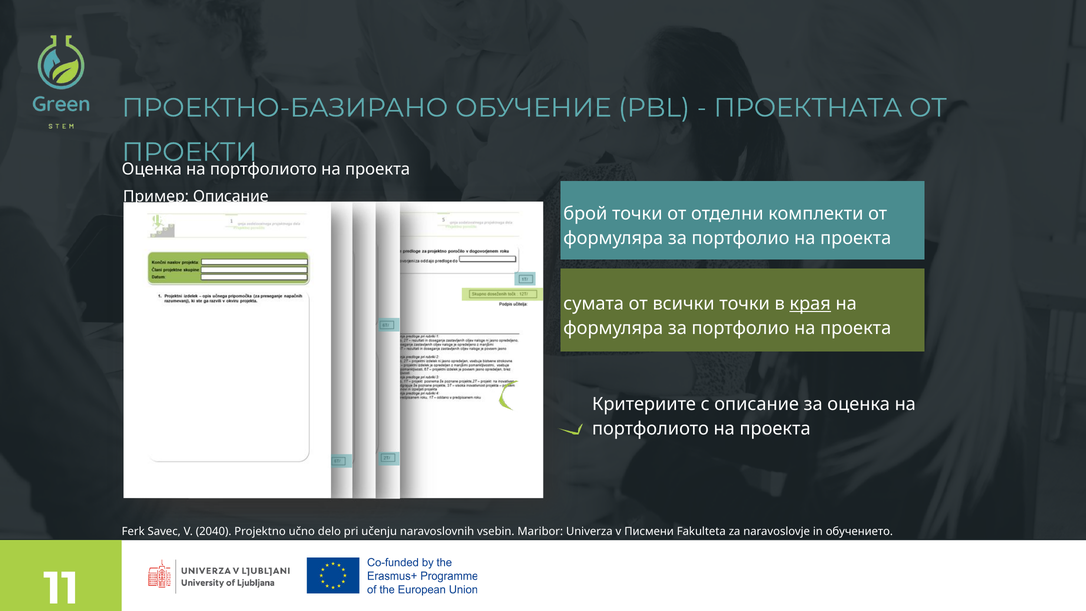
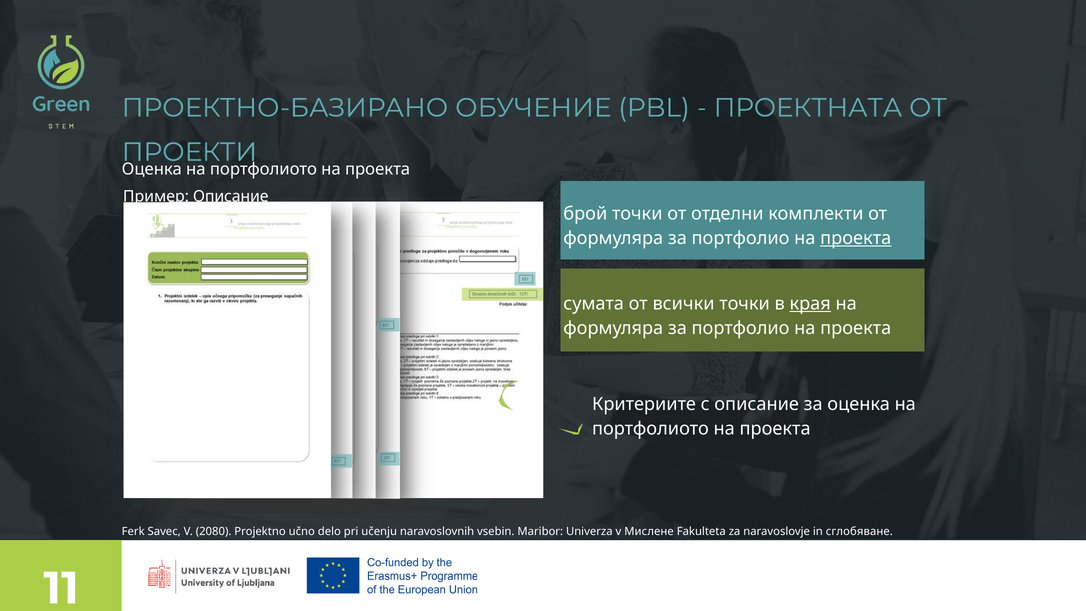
проекта underline: none -> present (856, 238)
2040: 2040 -> 2080 (214, 531)
Писмени: Писмени -> Мислене (649, 531)
обучението: обучението -> сглобяване (859, 531)
